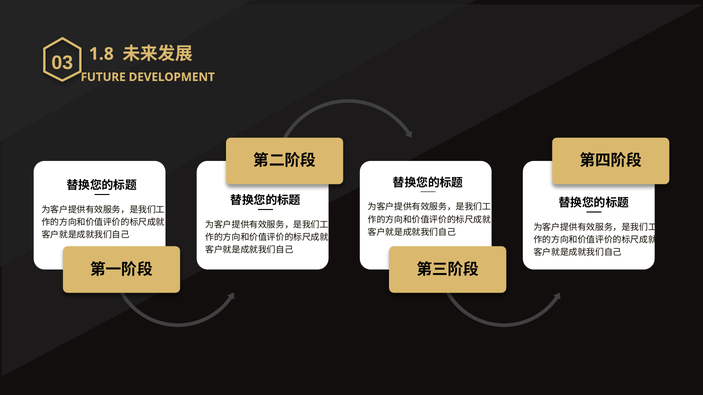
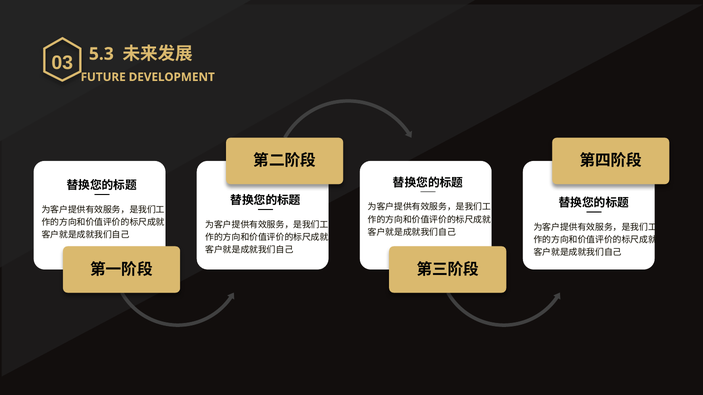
1.8: 1.8 -> 5.3 (101, 54)
